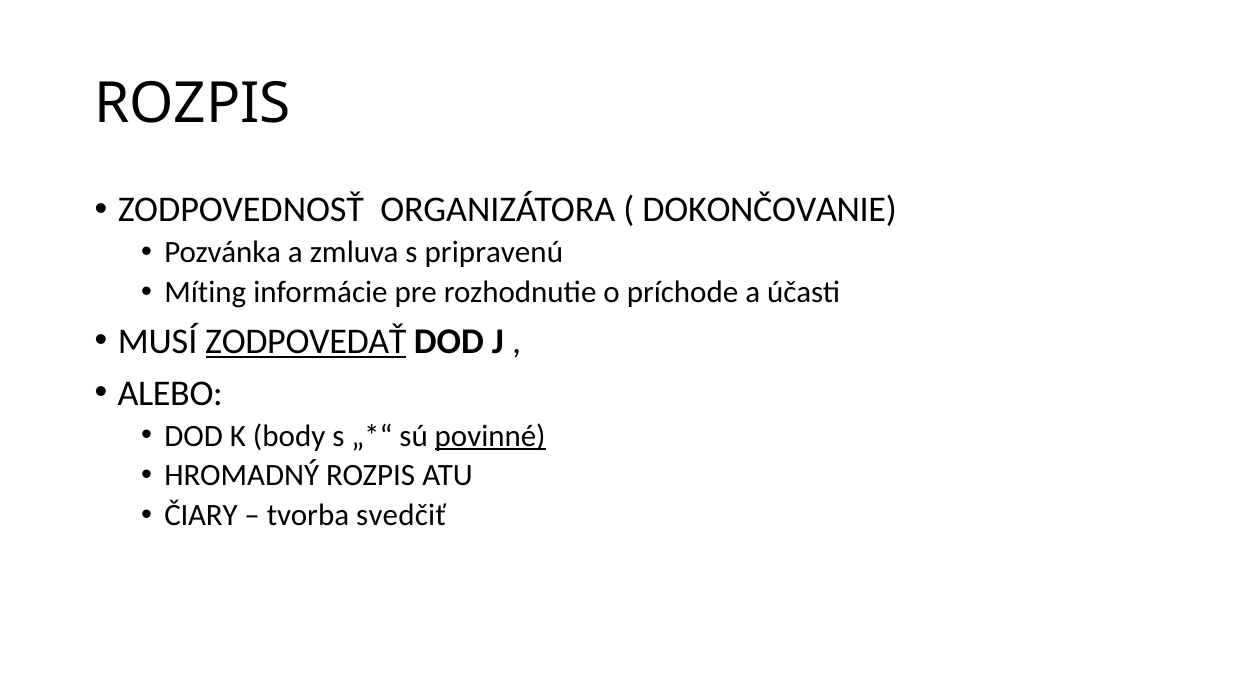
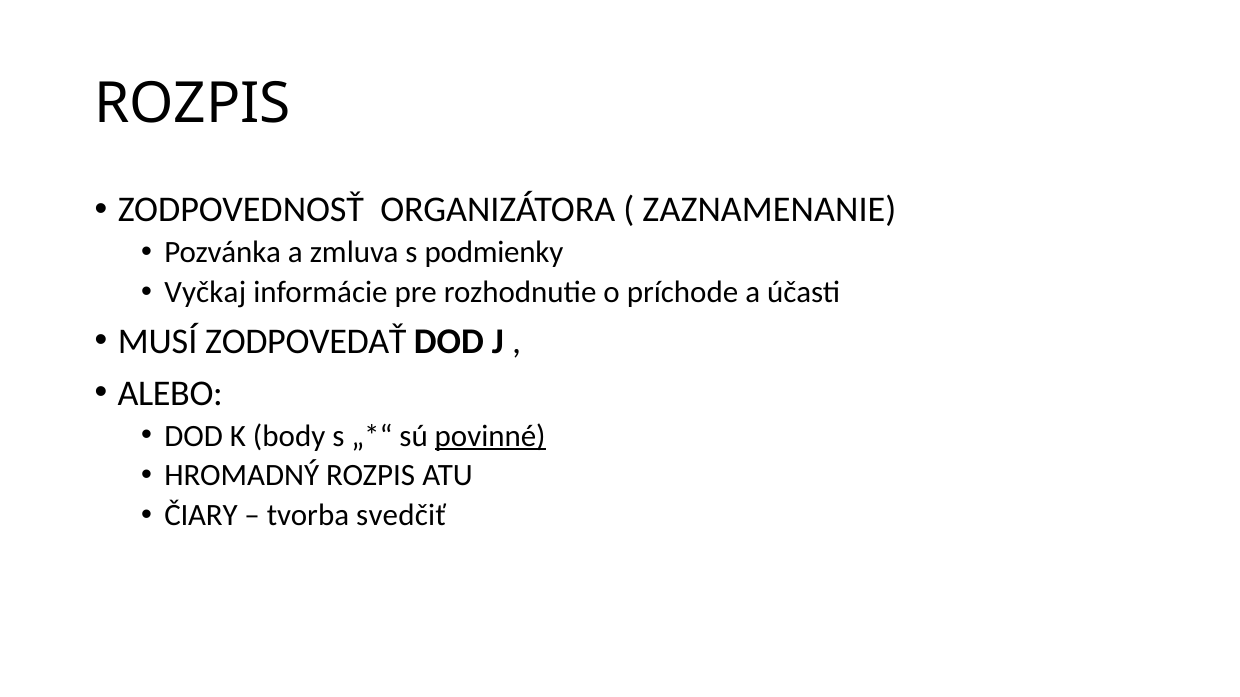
DOKONČOVANIE: DOKONČOVANIE -> ZAZNAMENANIE (769, 210)
pripravenú: pripravenú -> podmienky (494, 252)
Míting: Míting -> Vyčkaj (205, 292)
ZODPOVEDAŤ underline: present -> none (306, 341)
